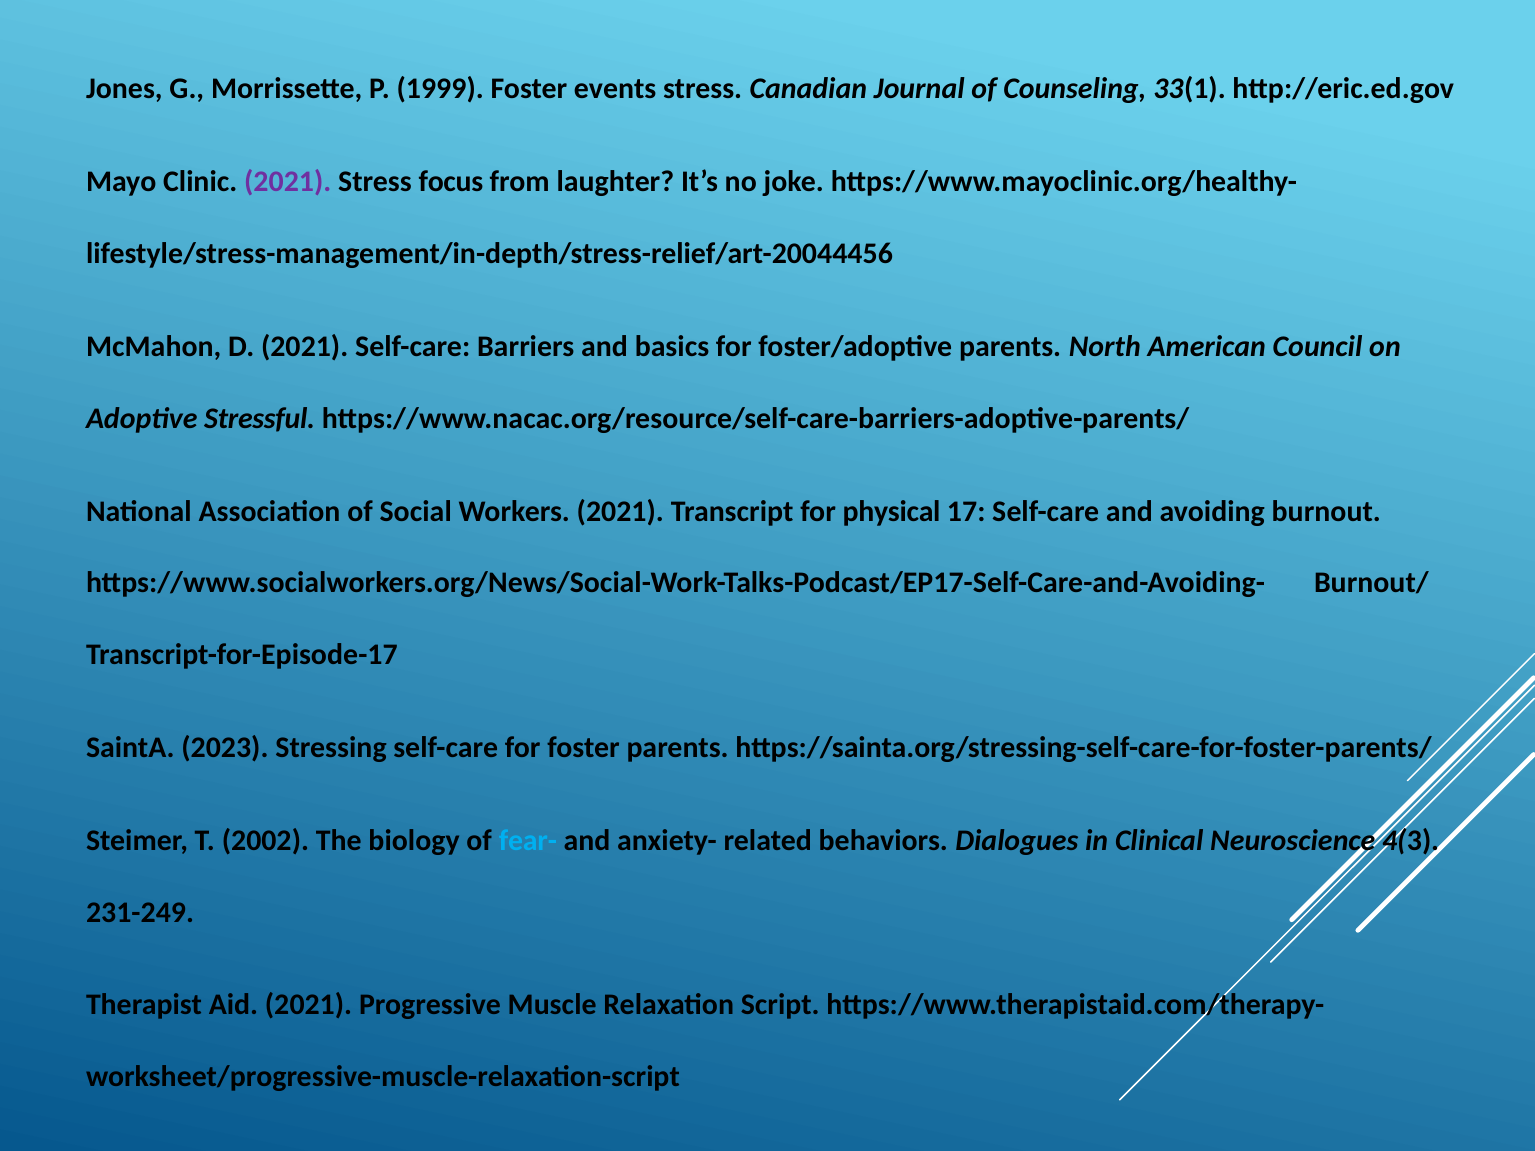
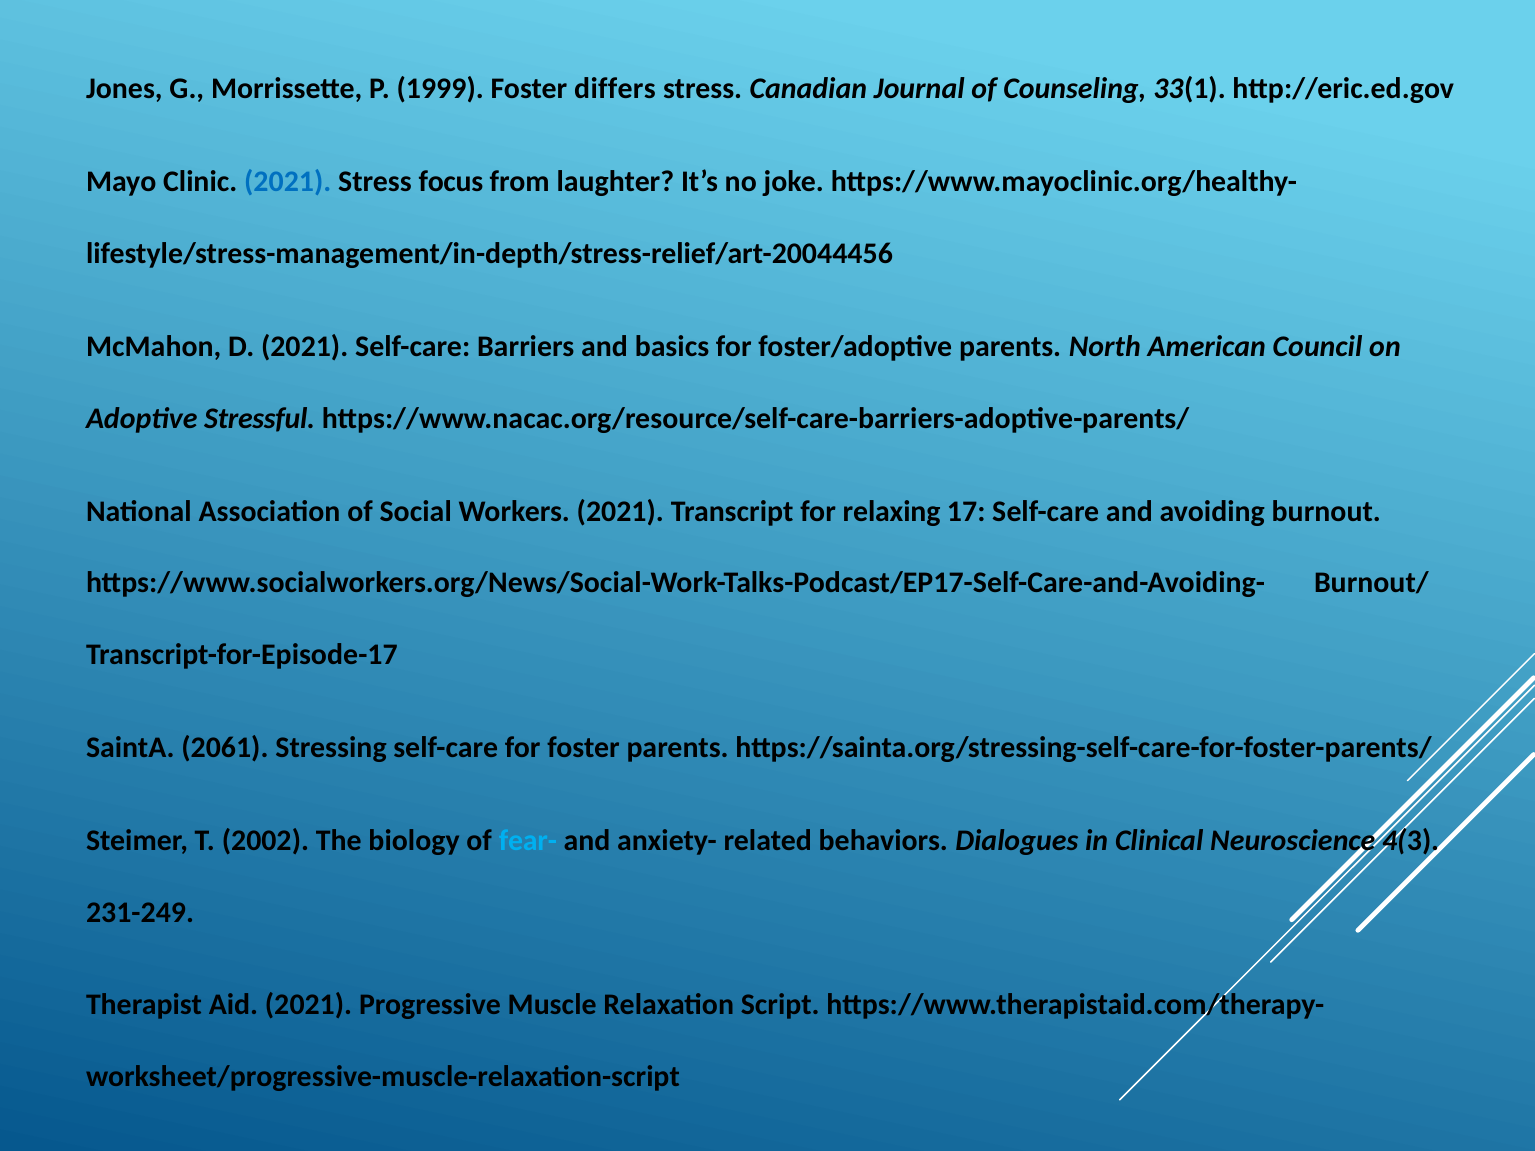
events: events -> differs (615, 89)
2021 colour: purple -> blue (288, 182)
physical: physical -> relaxing (892, 511)
2023: 2023 -> 2061 (225, 748)
